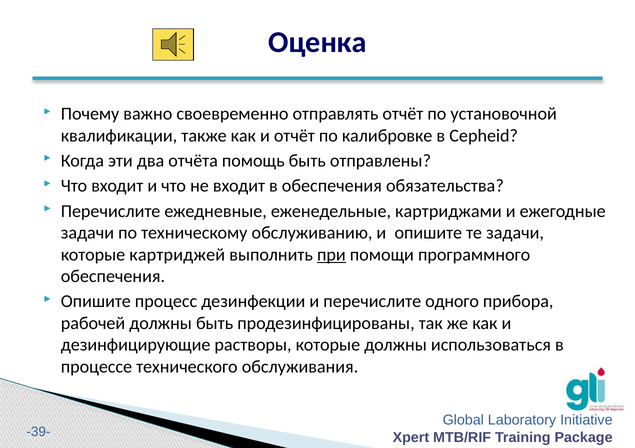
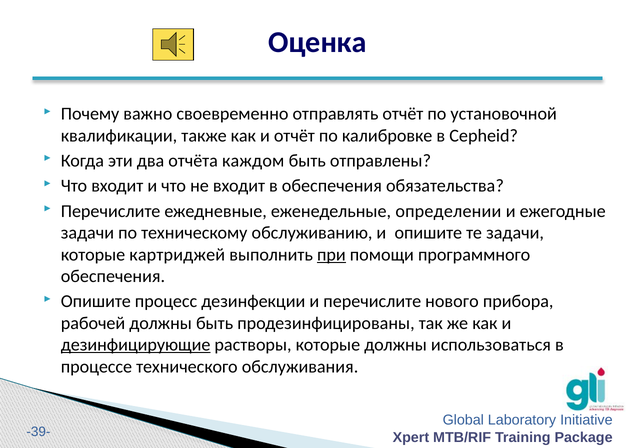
помощь: помощь -> каждом (253, 161)
картриджами: картриджами -> определении (448, 211)
одного: одного -> нового (452, 302)
дезинфицирующие underline: none -> present (136, 345)
